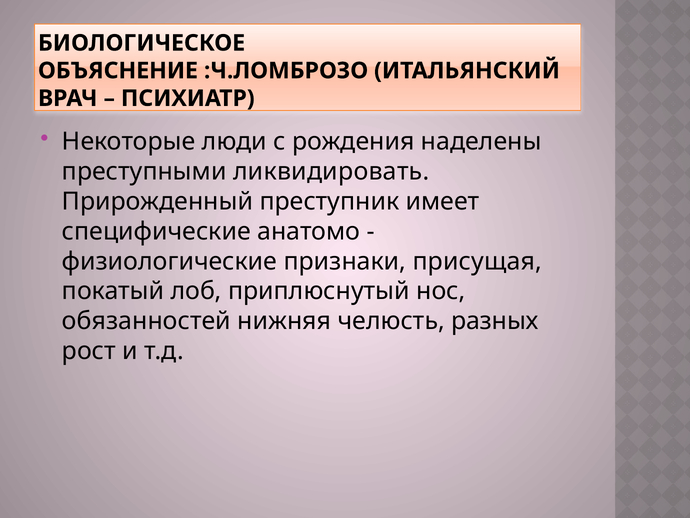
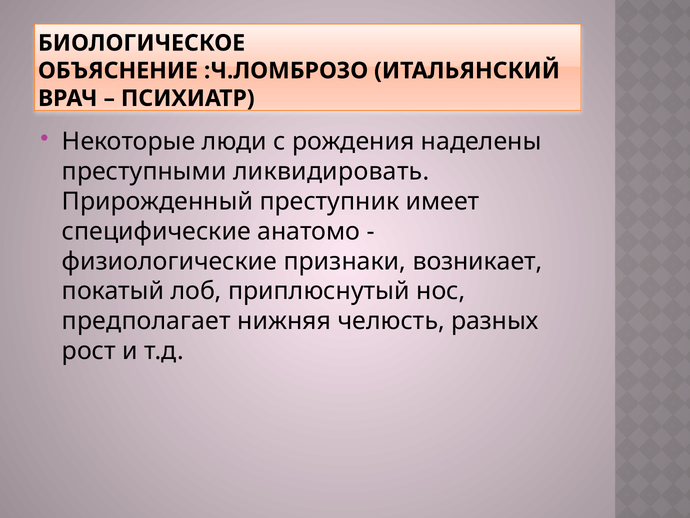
присущая: присущая -> возникает (477, 261)
обязанностей: обязанностей -> предполагает (146, 321)
